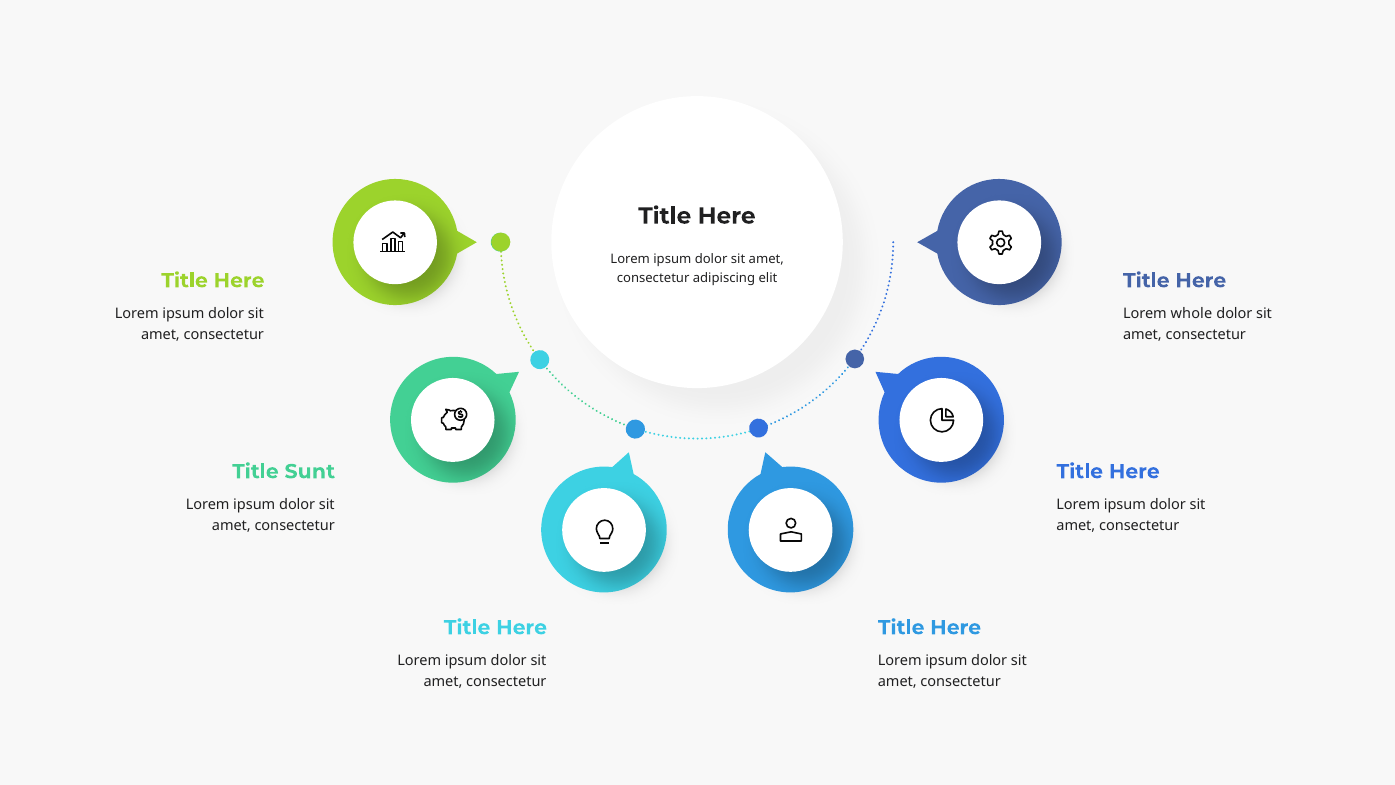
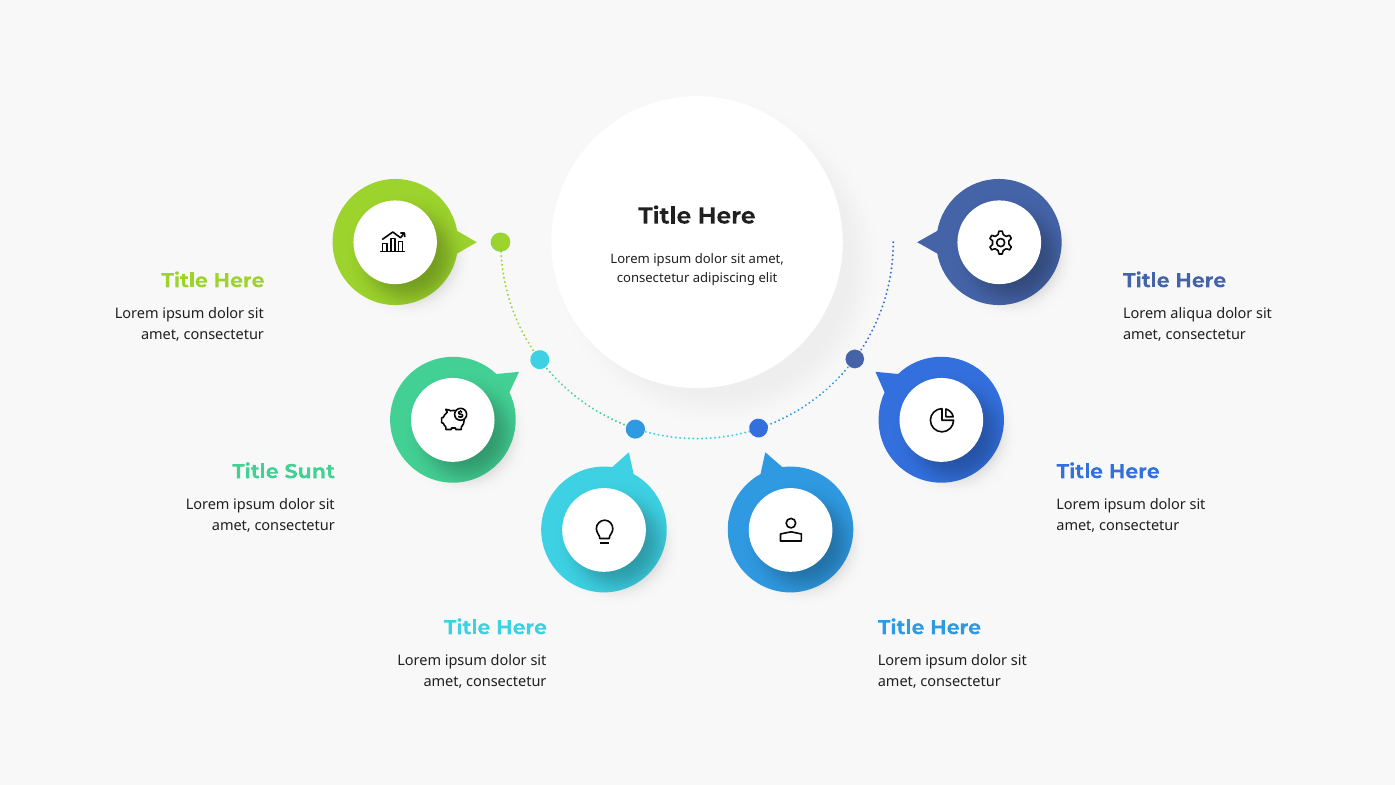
whole: whole -> aliqua (1191, 314)
